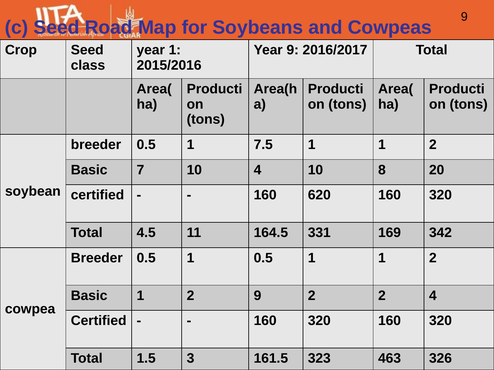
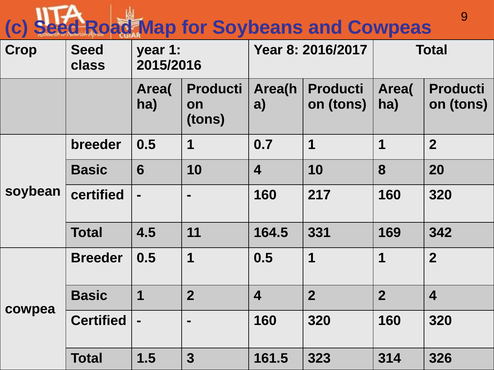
Year 9: 9 -> 8 (293, 50)
7.5: 7.5 -> 0.7 (263, 145)
7: 7 -> 6 (140, 170)
620: 620 -> 217 (319, 195)
1 2 9: 9 -> 4 (258, 296)
463: 463 -> 314 (390, 359)
